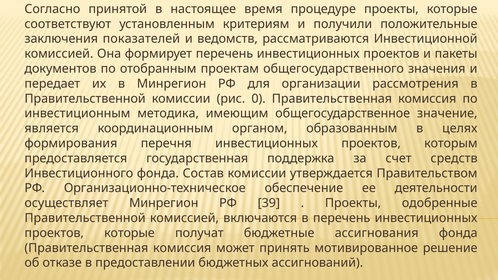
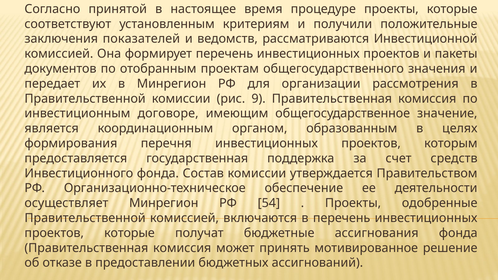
0: 0 -> 9 (259, 99)
методика: методика -> договоре (168, 114)
39: 39 -> 54 (269, 203)
